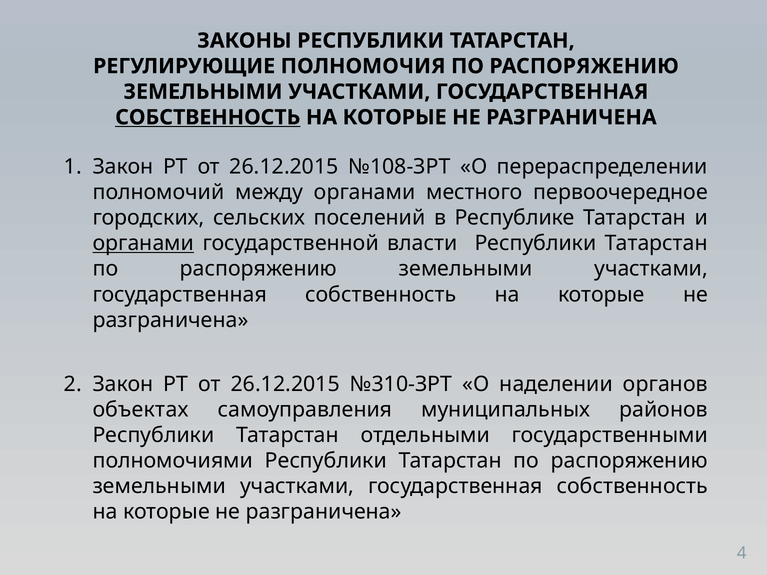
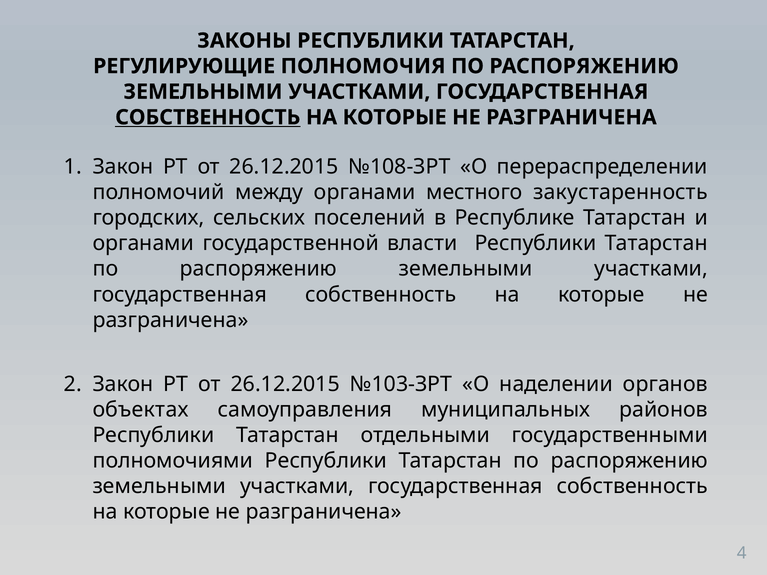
первоочередное: первоочередное -> закустаренность (621, 192)
органами underline: present -> none (143, 243)
№310-ЗРТ: №310-ЗРТ -> №103-ЗРТ (401, 384)
